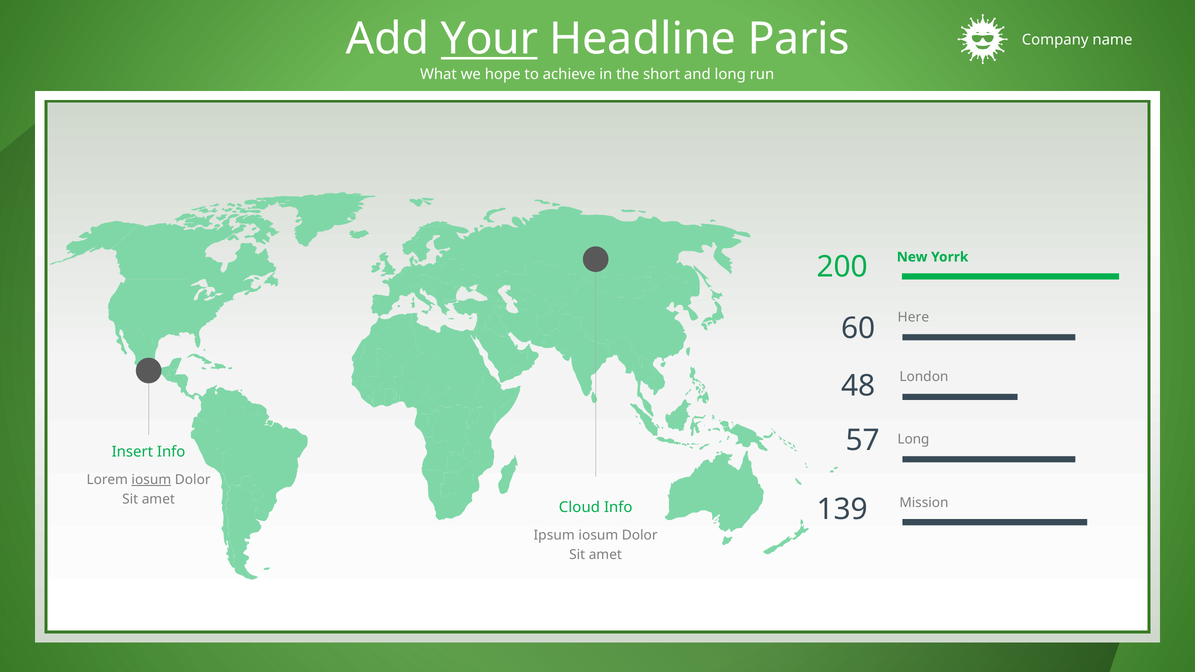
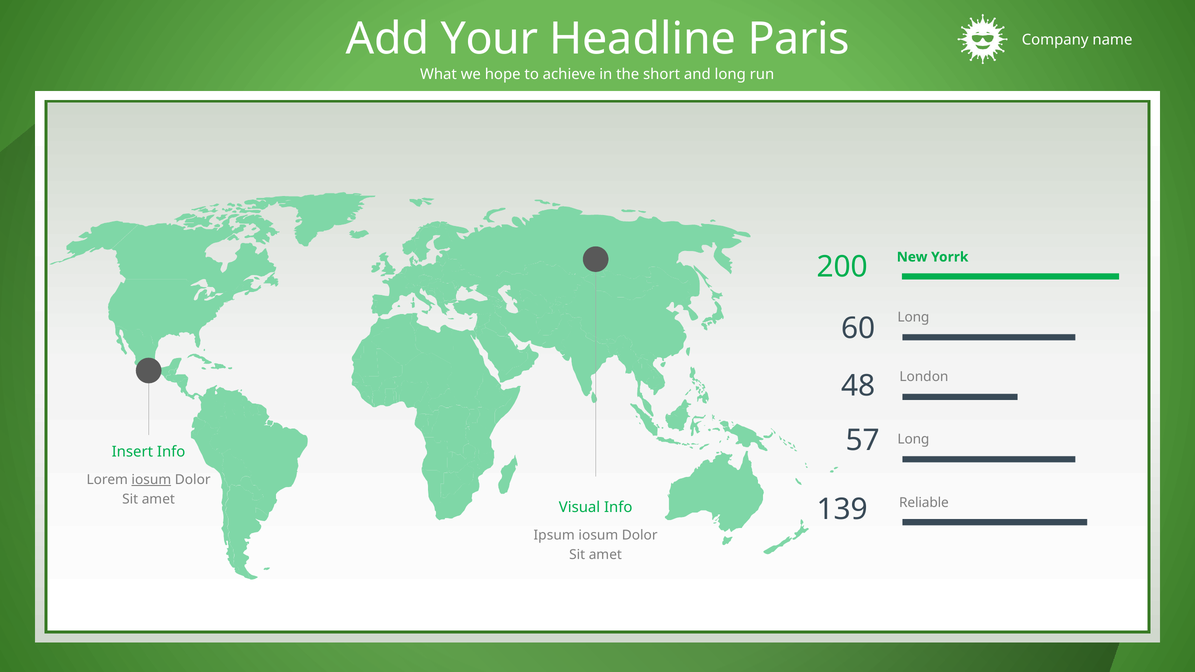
Your underline: present -> none (489, 39)
Here: Here -> Long (913, 317)
Mission: Mission -> Reliable (924, 503)
Cloud: Cloud -> Visual (580, 507)
